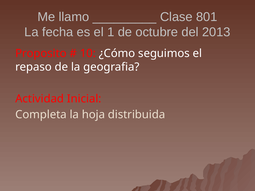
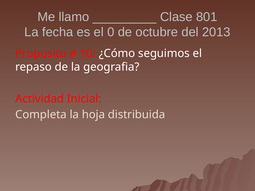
1: 1 -> 0 (111, 32)
